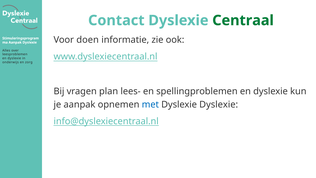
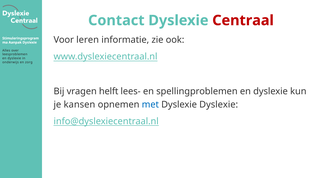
Centraal colour: green -> red (243, 20)
doen: doen -> leren (88, 40)
plan: plan -> helft (109, 91)
je aanpak: aanpak -> kansen (79, 104)
